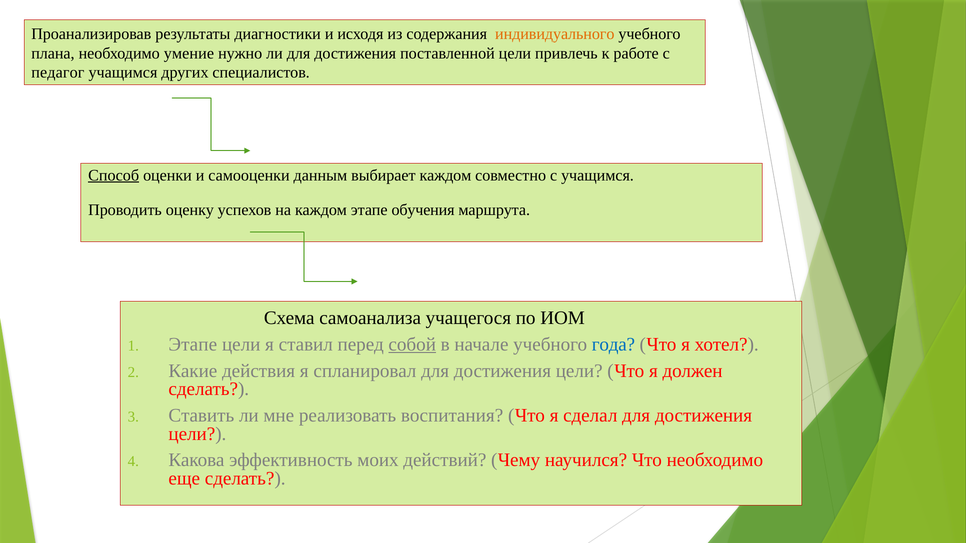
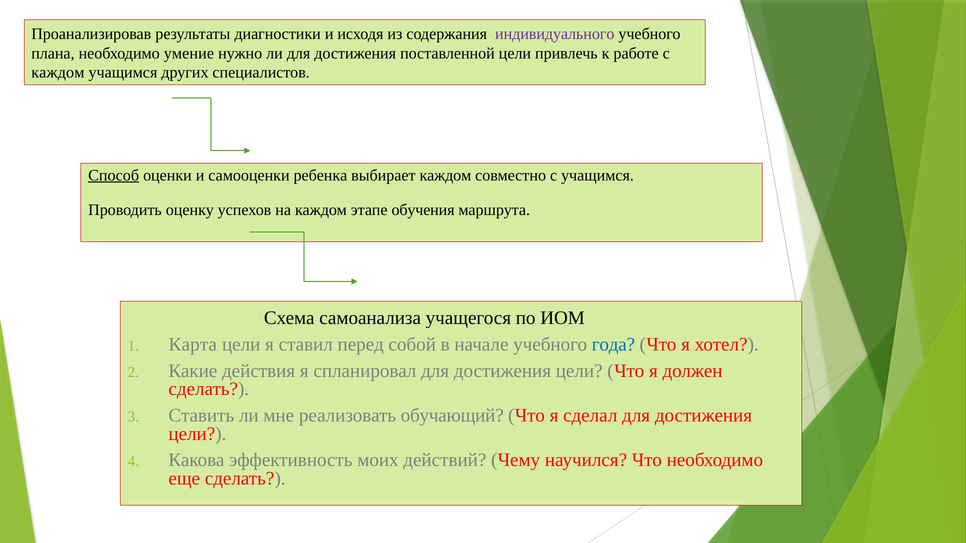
индивидуального colour: orange -> purple (555, 34)
педагог: педагог -> каждом (58, 73)
данным: данным -> ребенка (320, 175)
Этапе: Этапе -> Карта (193, 345)
собой underline: present -> none (412, 345)
воспитания: воспитания -> обучающий (452, 416)
